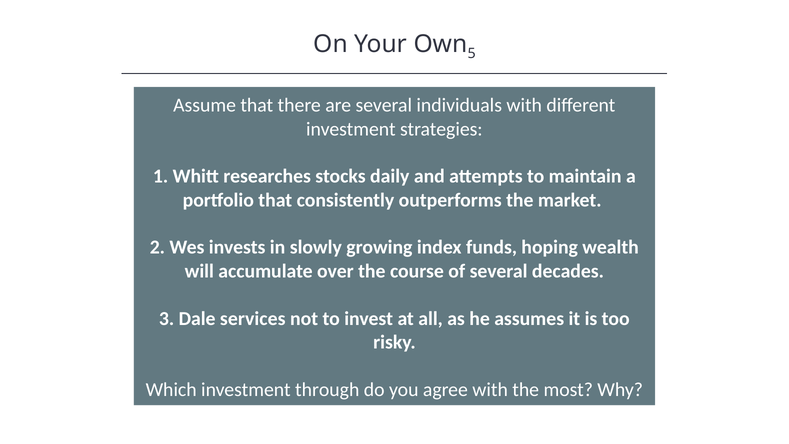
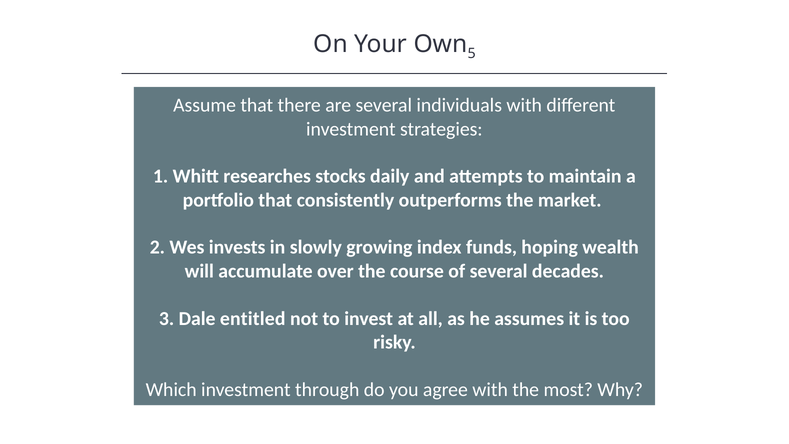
services: services -> entitled (253, 318)
